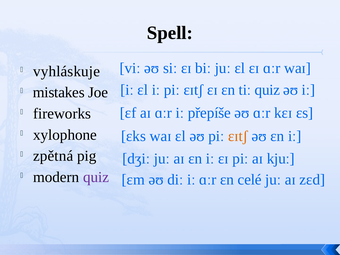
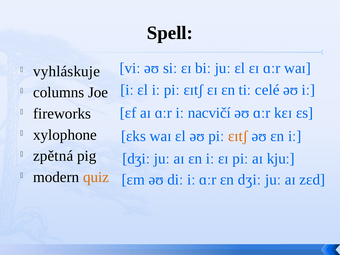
tiː quiz: quiz -> celé (267, 90)
mistakes: mistakes -> columns (59, 92)
přepíše: přepíše -> nacvičí (209, 113)
quiz colour: purple -> orange (96, 177)
ɛn celé: celé -> dʒiː (250, 180)
